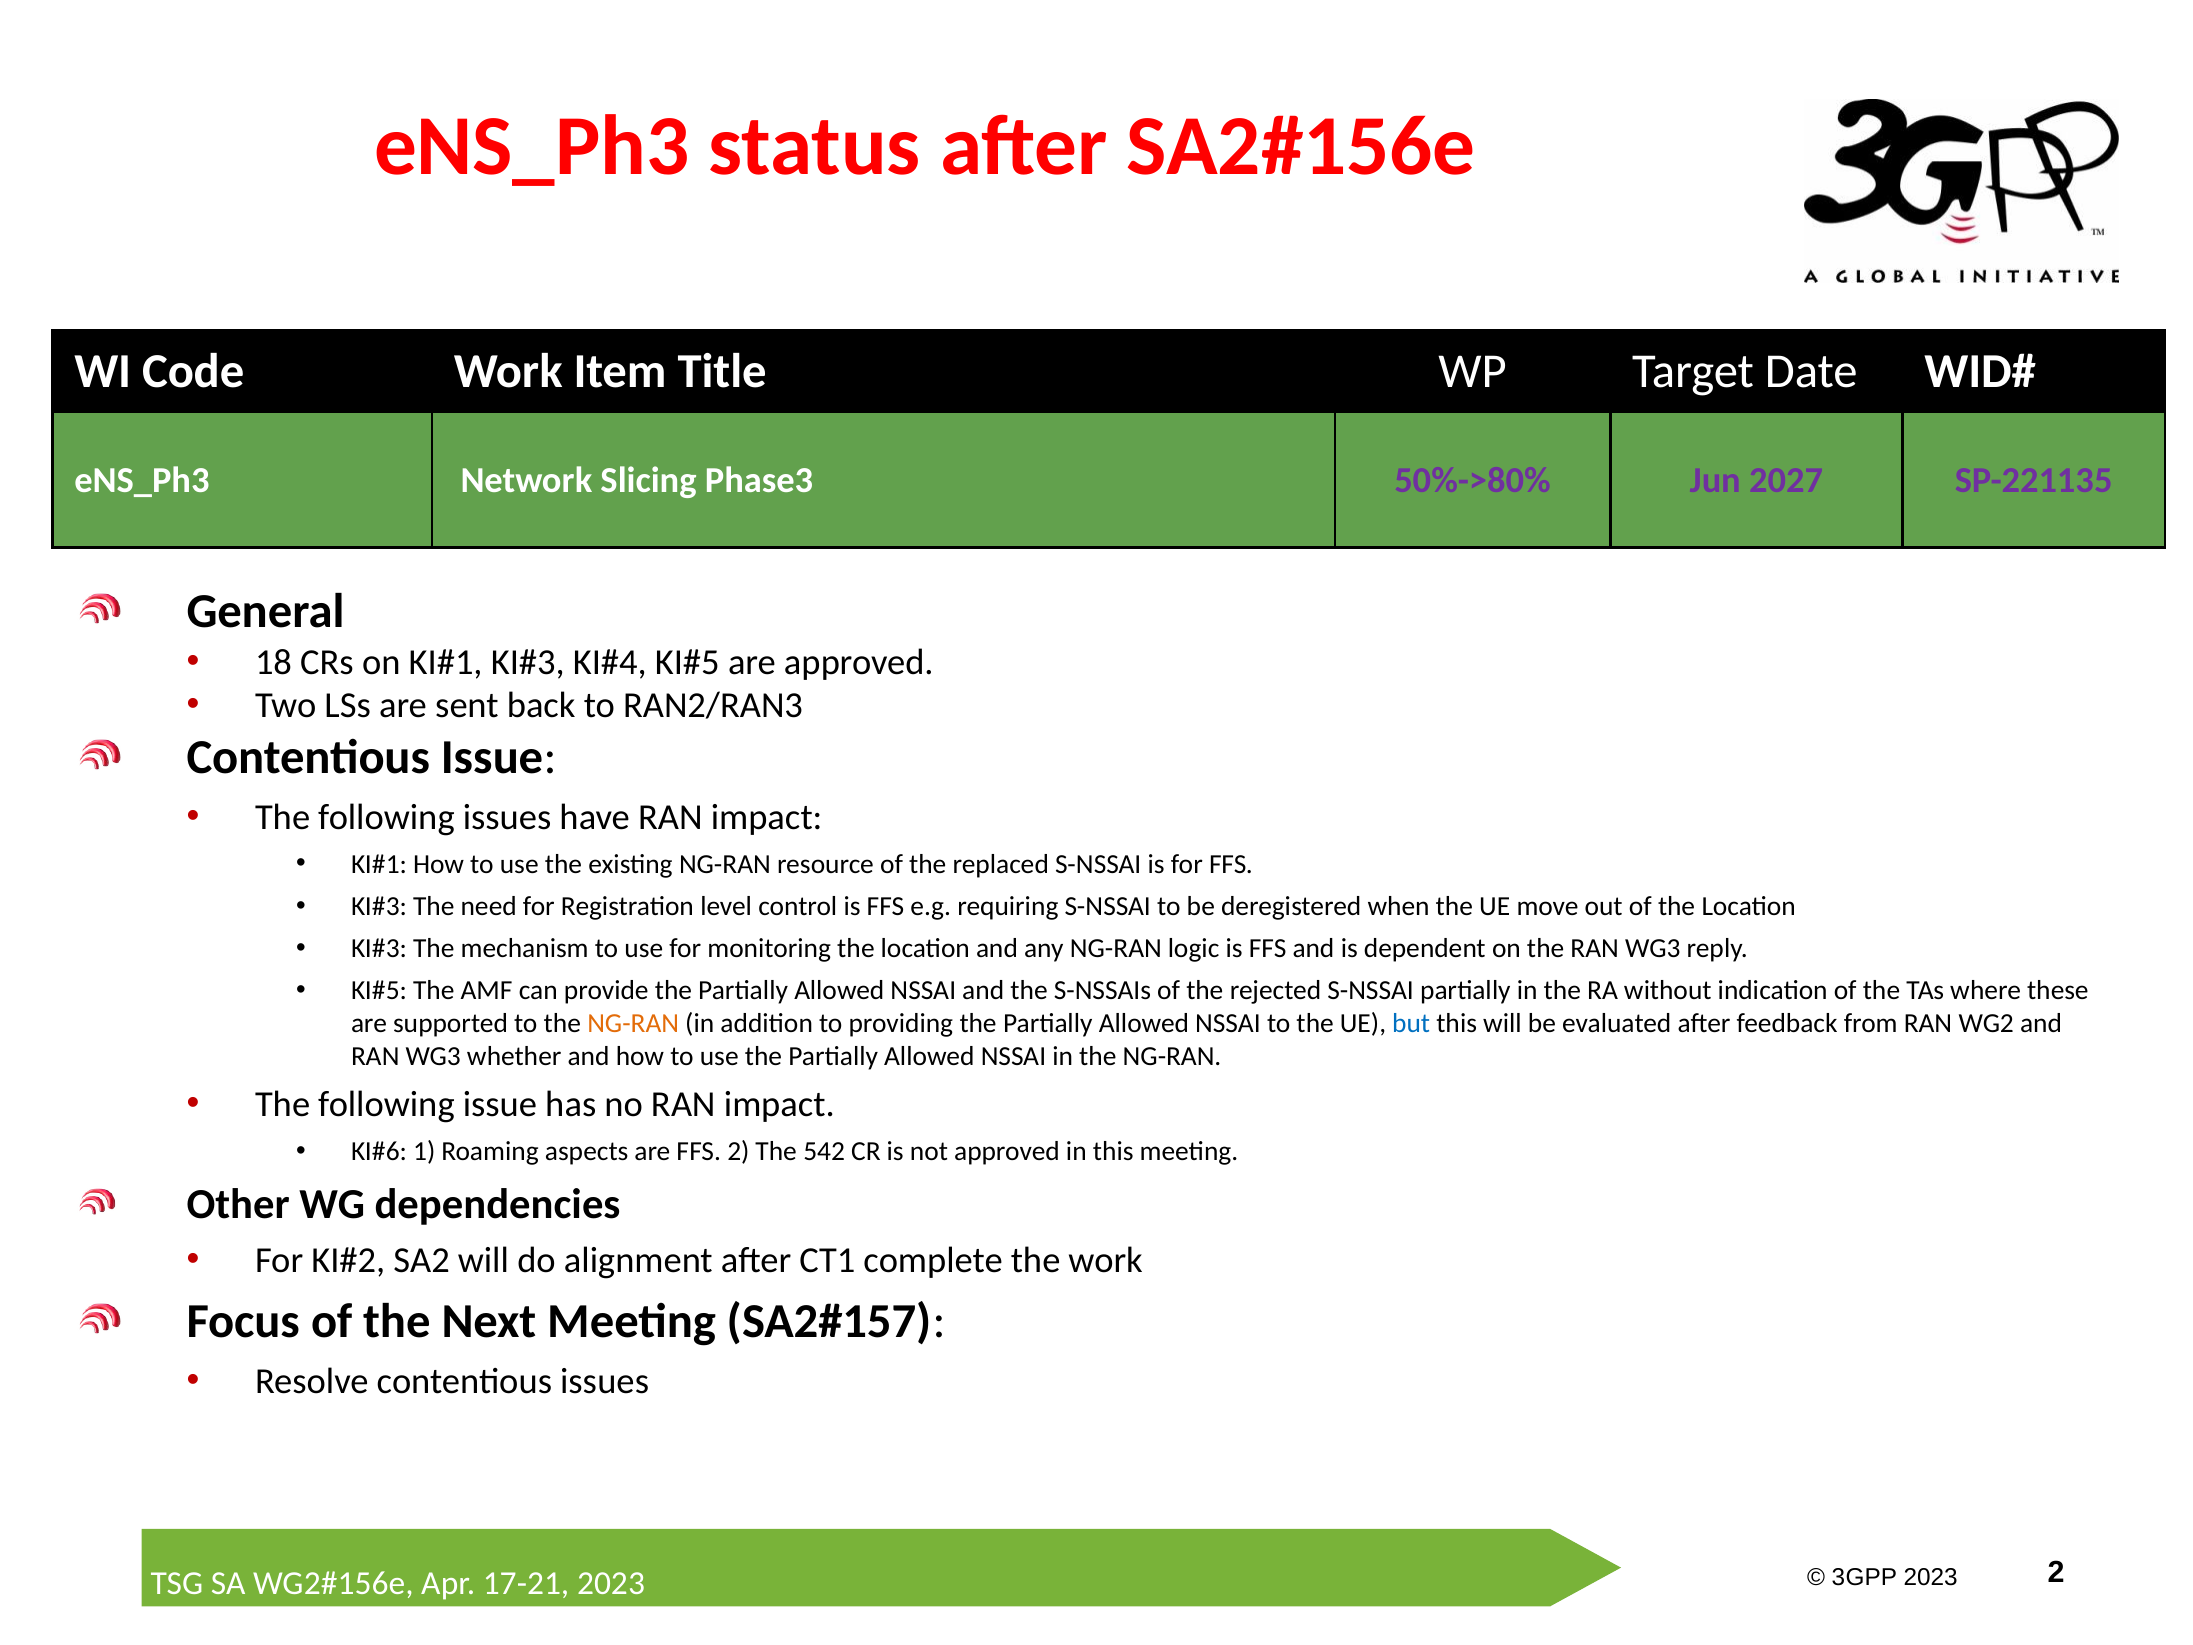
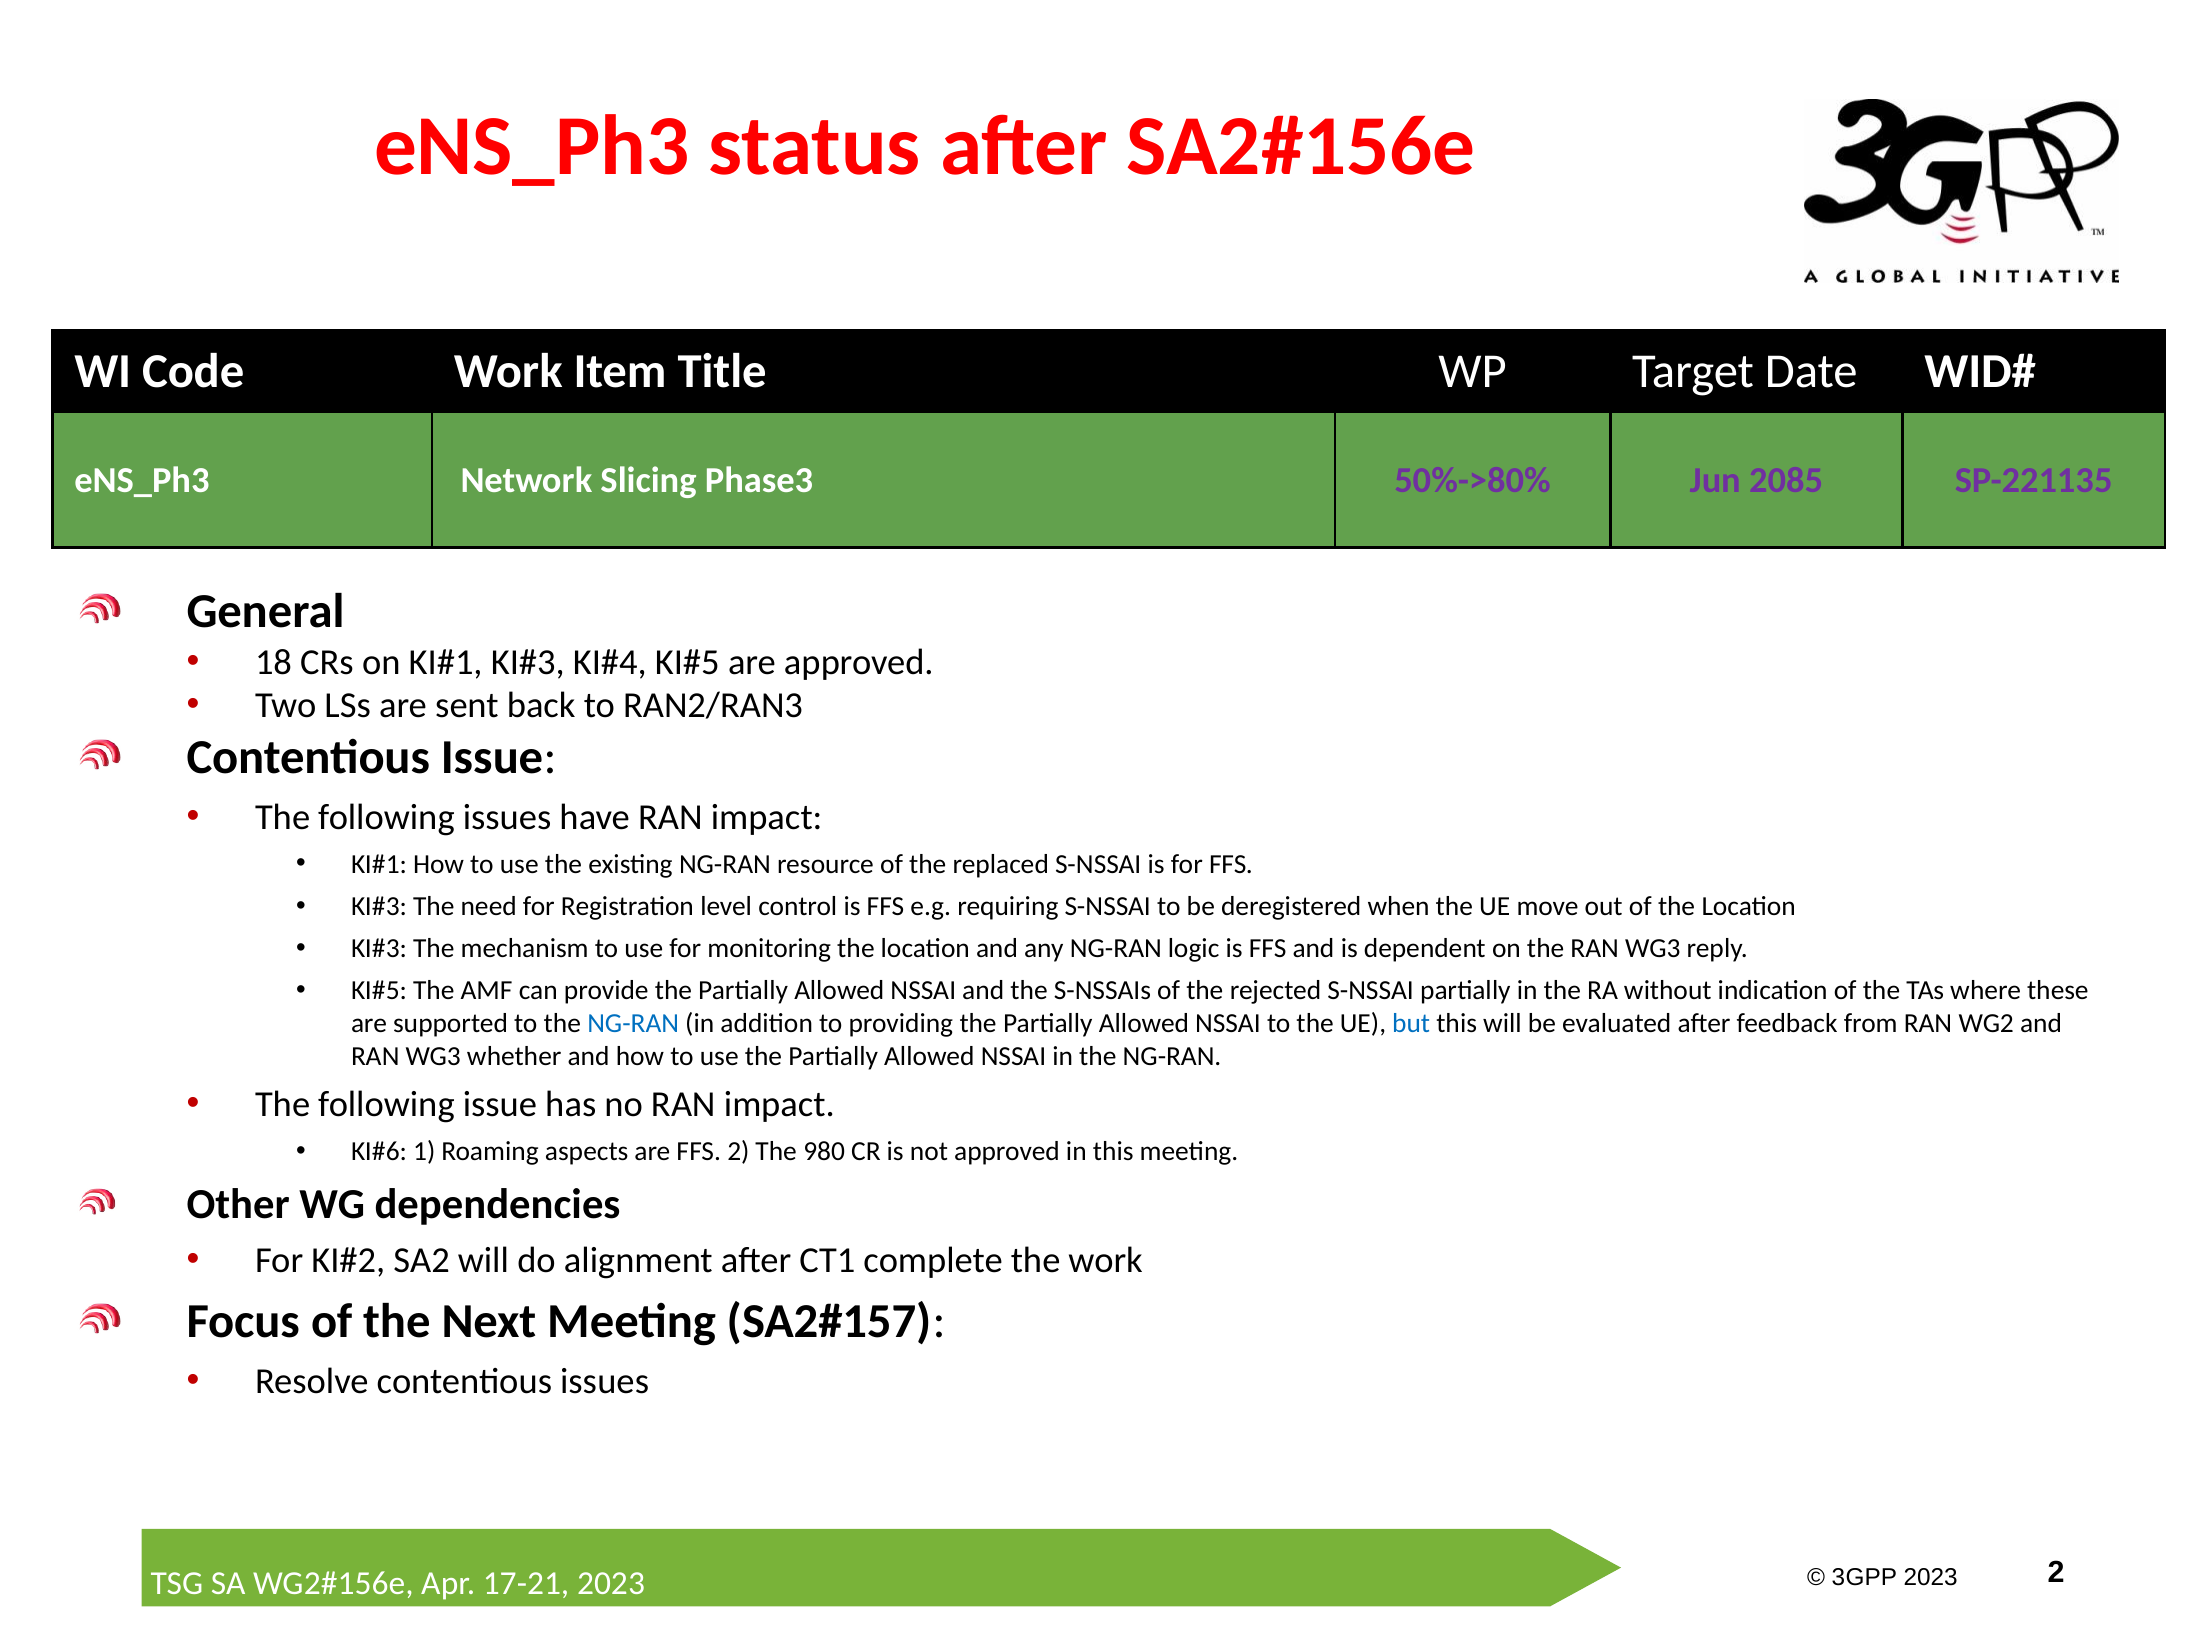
2027: 2027 -> 2085 (1786, 480)
NG-RAN colour: orange -> blue (633, 1024)
542: 542 -> 980 (824, 1152)
